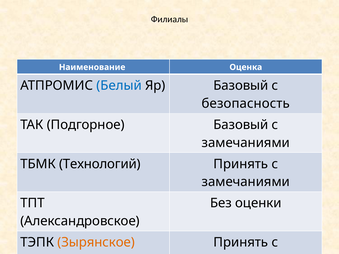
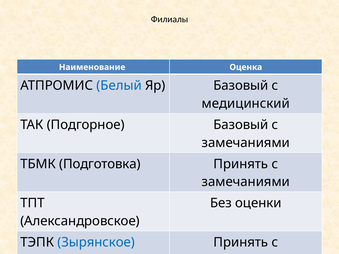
безопасность: безопасность -> медицинский (246, 104)
Технологий: Технологий -> Подготовка (100, 164)
Зырянское colour: orange -> blue (96, 243)
